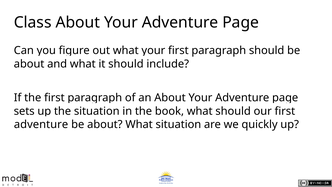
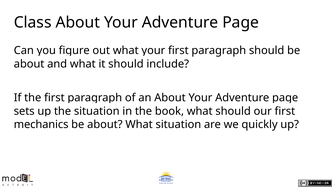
adventure: adventure -> mechanics (41, 124)
